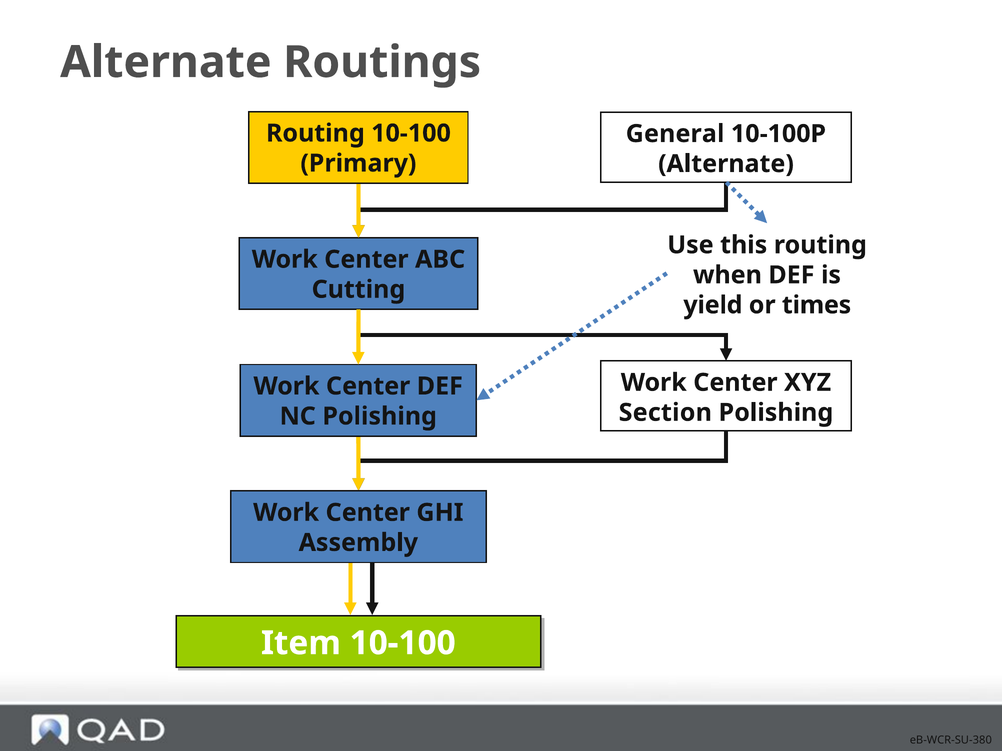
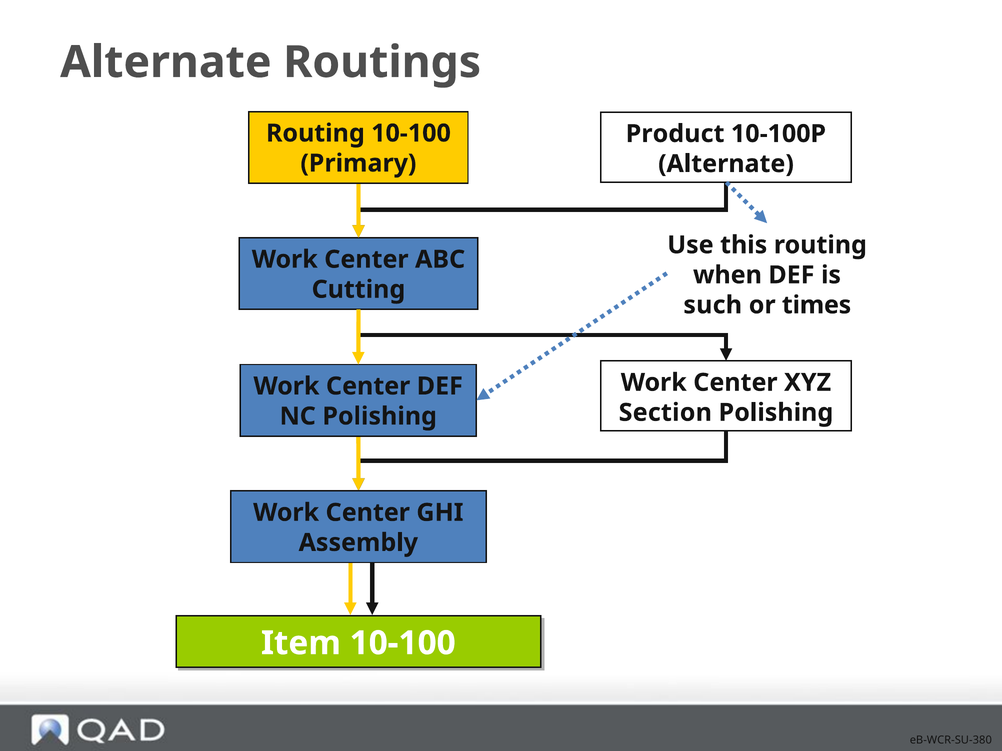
General: General -> Product (675, 134)
yield: yield -> such (713, 305)
